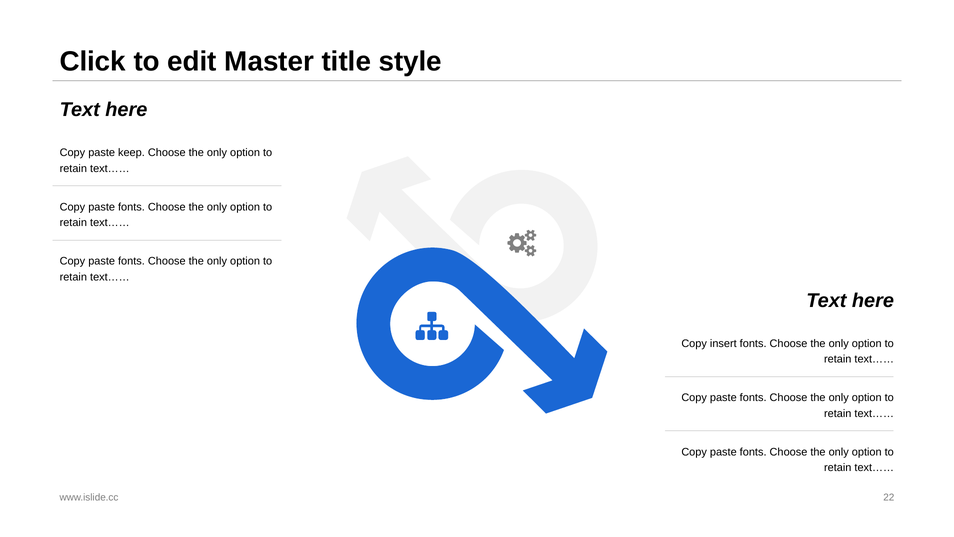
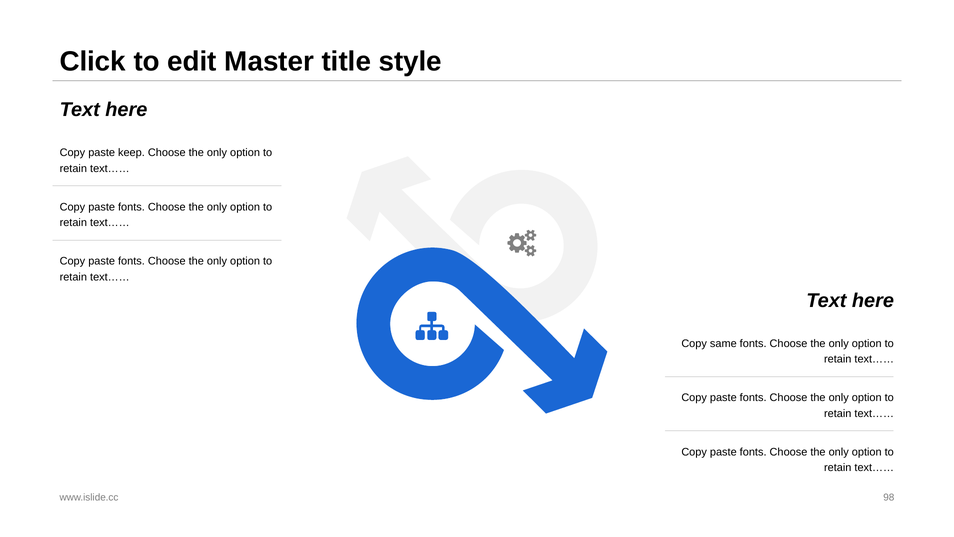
insert: insert -> same (723, 343)
22: 22 -> 98 (889, 497)
